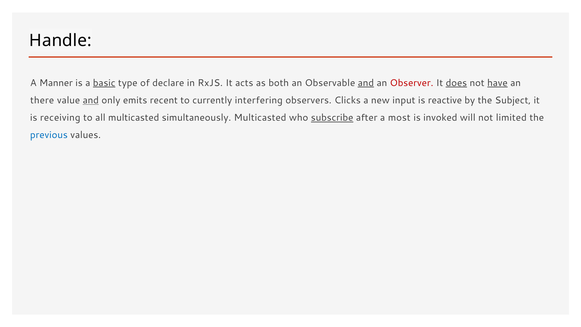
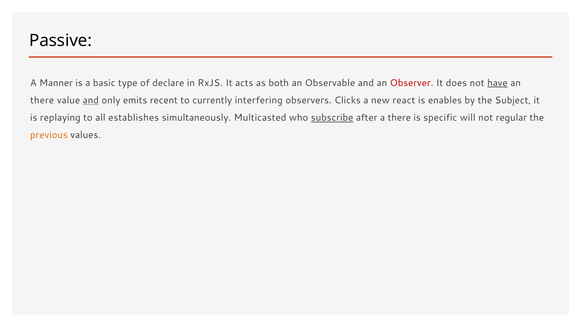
Handle: Handle -> Passive (61, 41)
basic underline: present -> none (104, 83)
and underline: present -> none (366, 83)
does underline: present -> none (456, 83)
input: input -> react (404, 100)
reactive: reactive -> enables (445, 100)
receiving: receiving -> replaying (60, 118)
all multicasted: multicasted -> establishes (134, 118)
a most: most -> there (399, 118)
invoked: invoked -> specific (440, 118)
limited: limited -> regular (511, 118)
previous colour: blue -> orange (49, 135)
